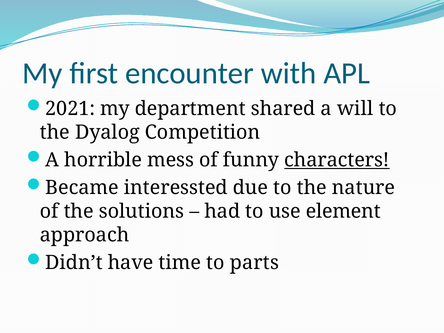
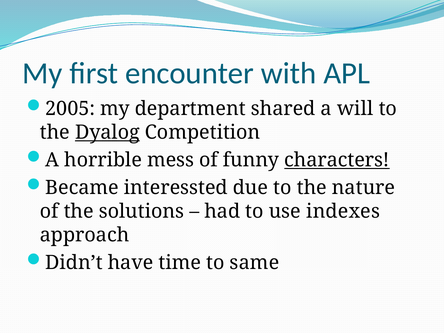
2021: 2021 -> 2005 (70, 109)
Dyalog underline: none -> present (107, 132)
element: element -> indexes (343, 211)
parts: parts -> same (254, 263)
